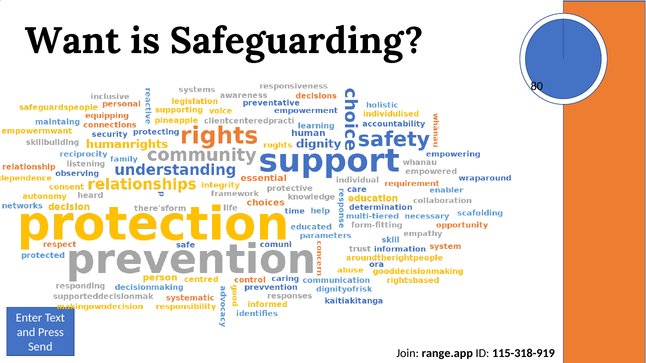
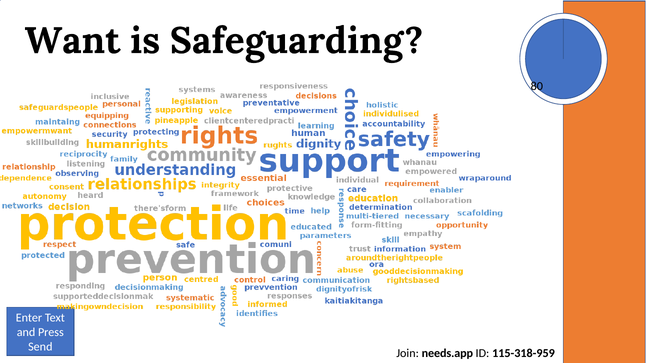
range.app: range.app -> needs.app (447, 354)
115-318-919: 115-318-919 -> 115-318-959 (523, 354)
